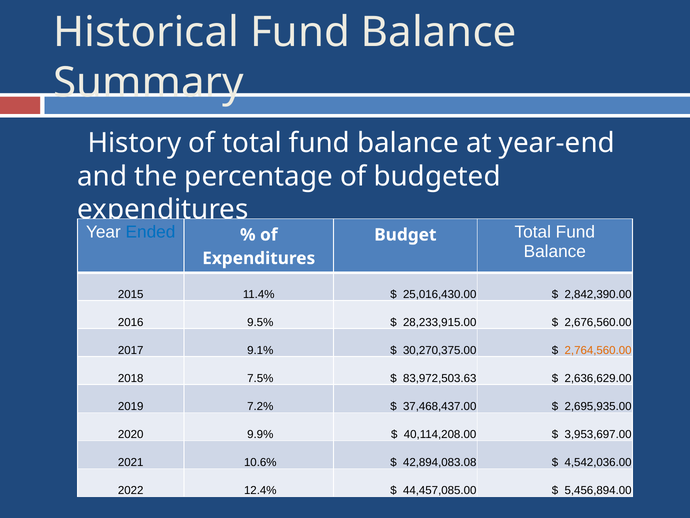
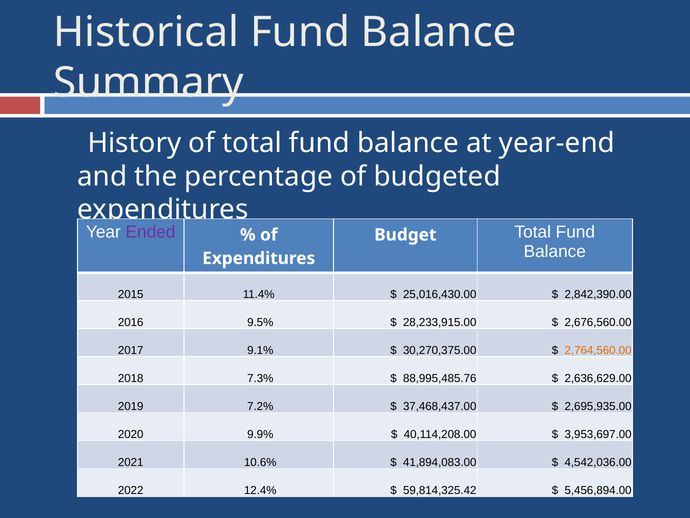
Ended colour: blue -> purple (150, 232)
7.5%: 7.5% -> 7.3% (260, 378)
83,972,503.63: 83,972,503.63 -> 88,995,485.76 (440, 378)
42,894,083.08: 42,894,083.08 -> 41,894,083.00 (440, 462)
44,457,085.00: 44,457,085.00 -> 59,814,325.42 (440, 490)
